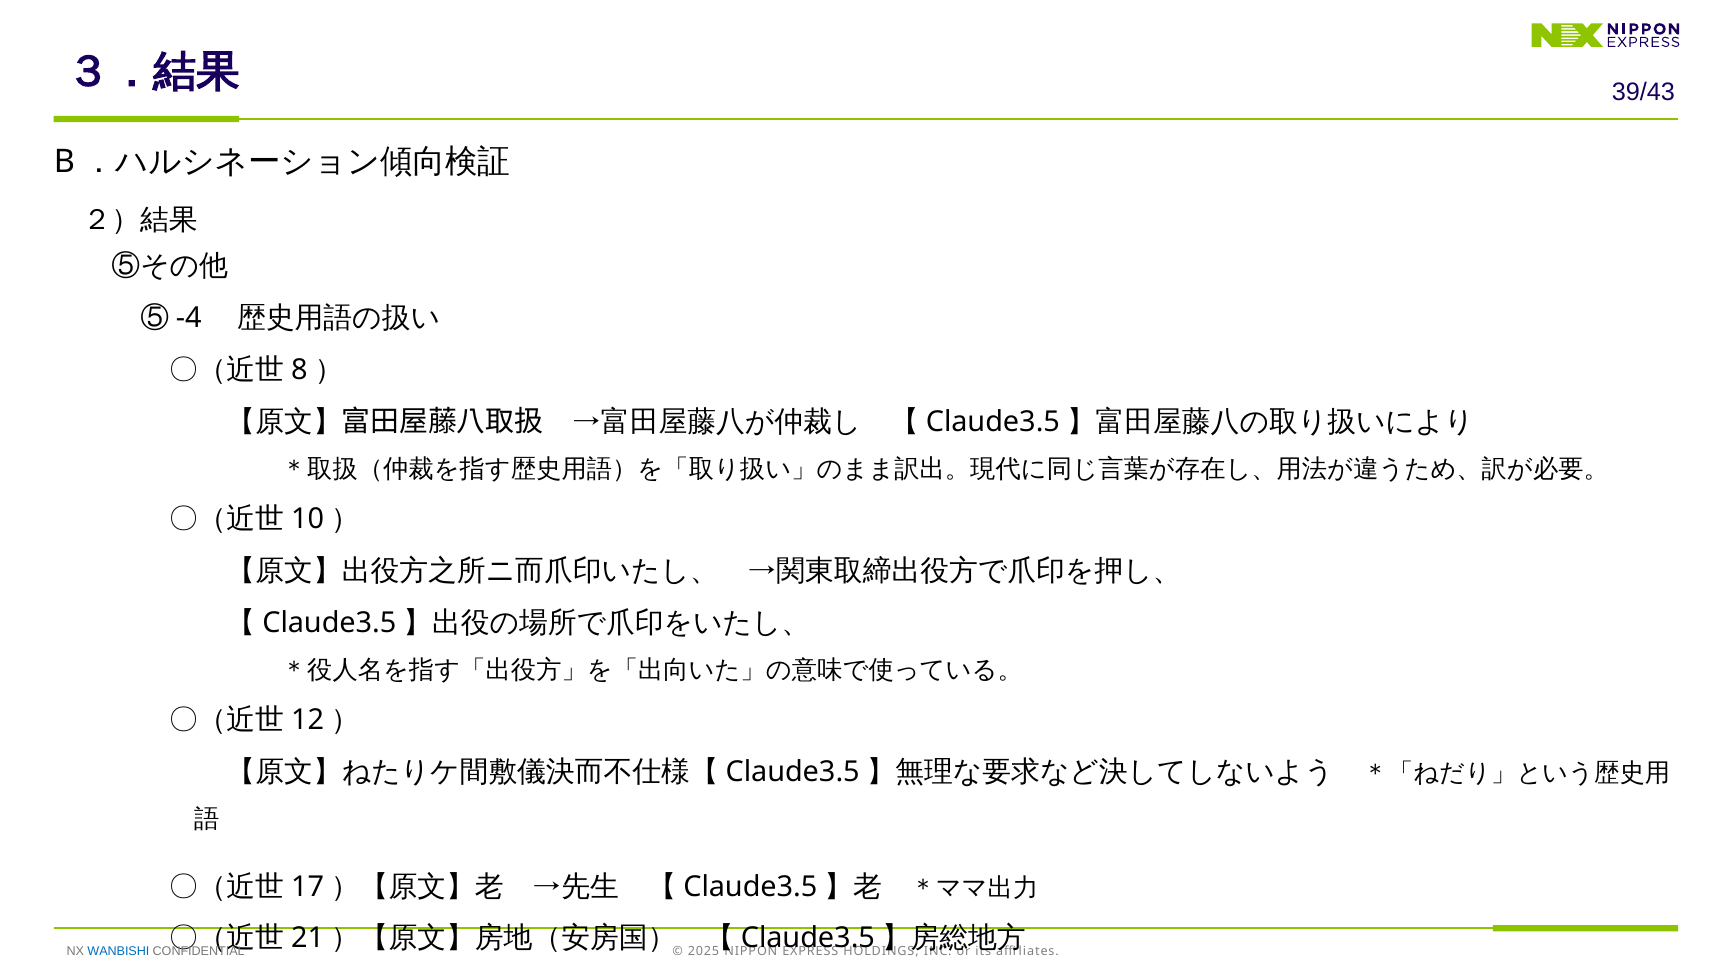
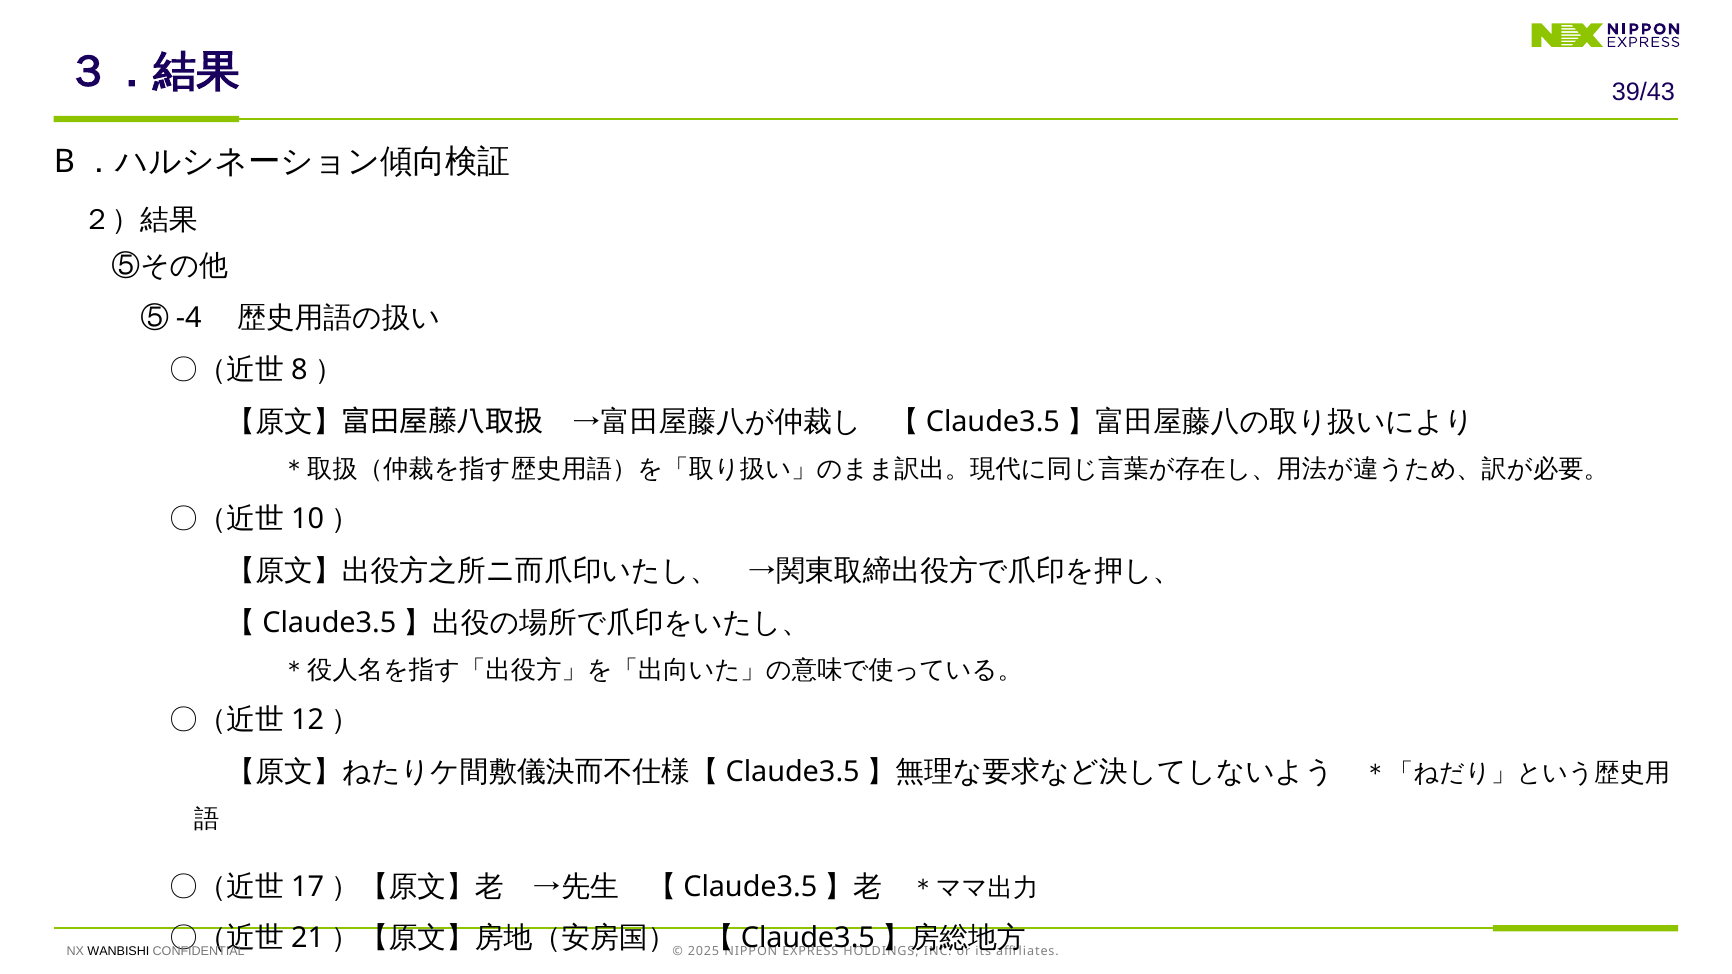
WANBISHI colour: blue -> black (118, 952)
